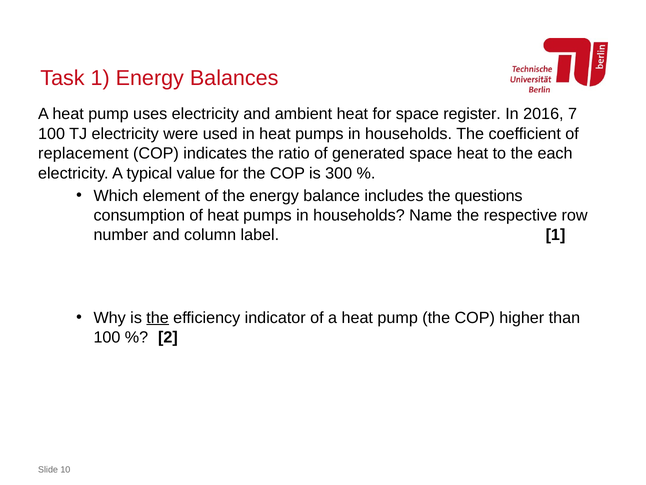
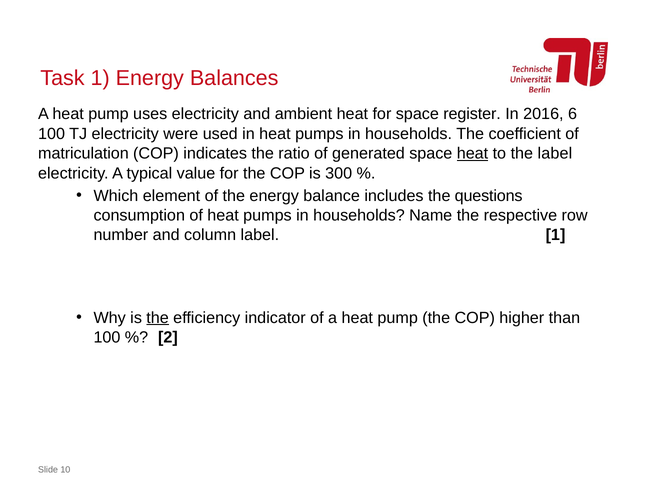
7: 7 -> 6 (573, 114)
replacement: replacement -> matriculation (83, 153)
heat underline: none -> present (472, 153)
the each: each -> label (555, 153)
